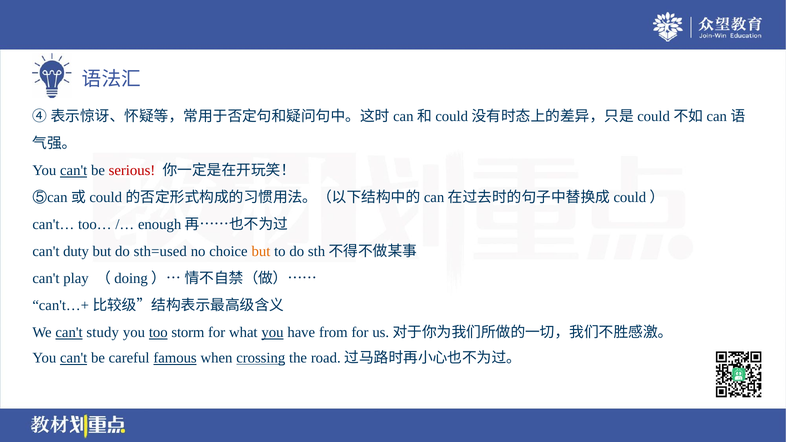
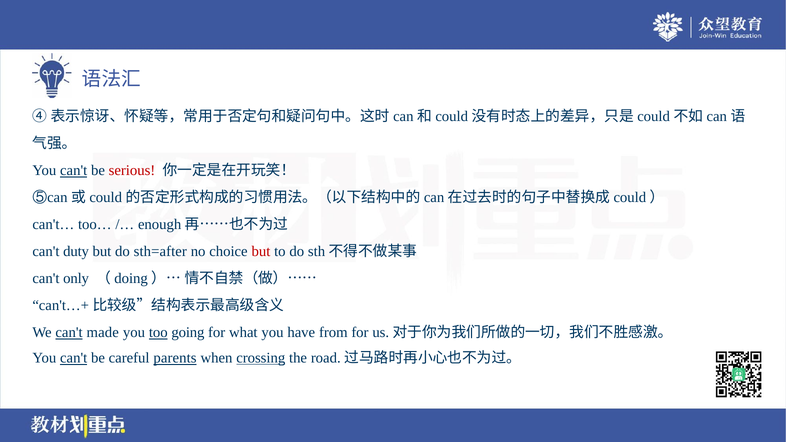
sth=used: sth=used -> sth=after (160, 252)
but colour: orange -> red (261, 252)
play: play -> only (76, 279)
study: study -> made (103, 333)
storm: storm -> going (188, 333)
you underline: present -> none (272, 333)
famous: famous -> parents (175, 358)
